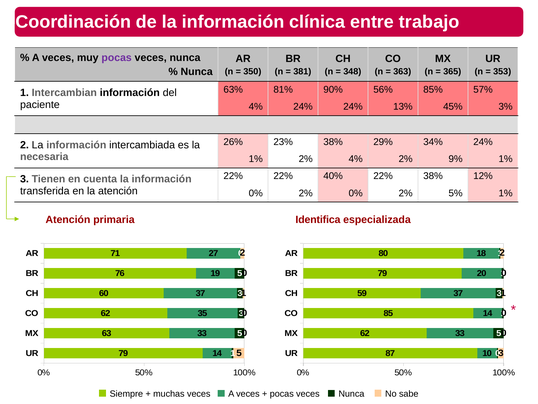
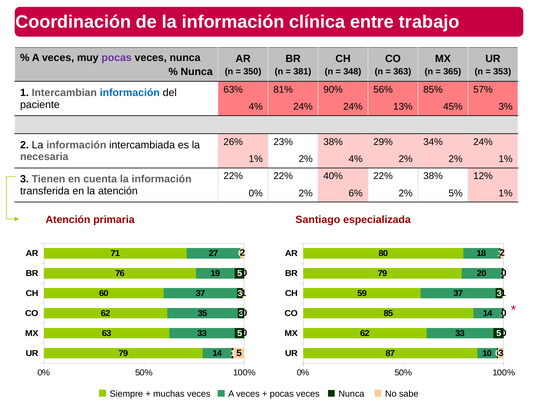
información colour: black -> blue (130, 93)
2% 9%: 9% -> 2% (456, 159)
2% 0%: 0% -> 6% (356, 193)
Identifica: Identifica -> Santiago (318, 219)
